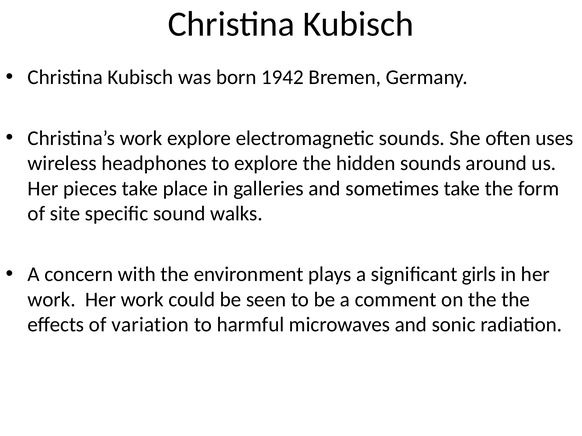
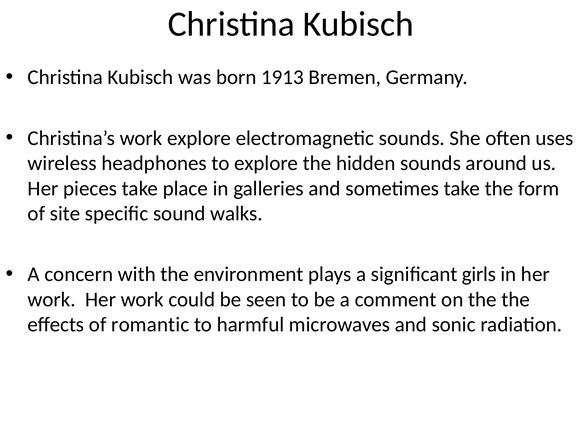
1942: 1942 -> 1913 (283, 77)
variation: variation -> romantic (150, 325)
